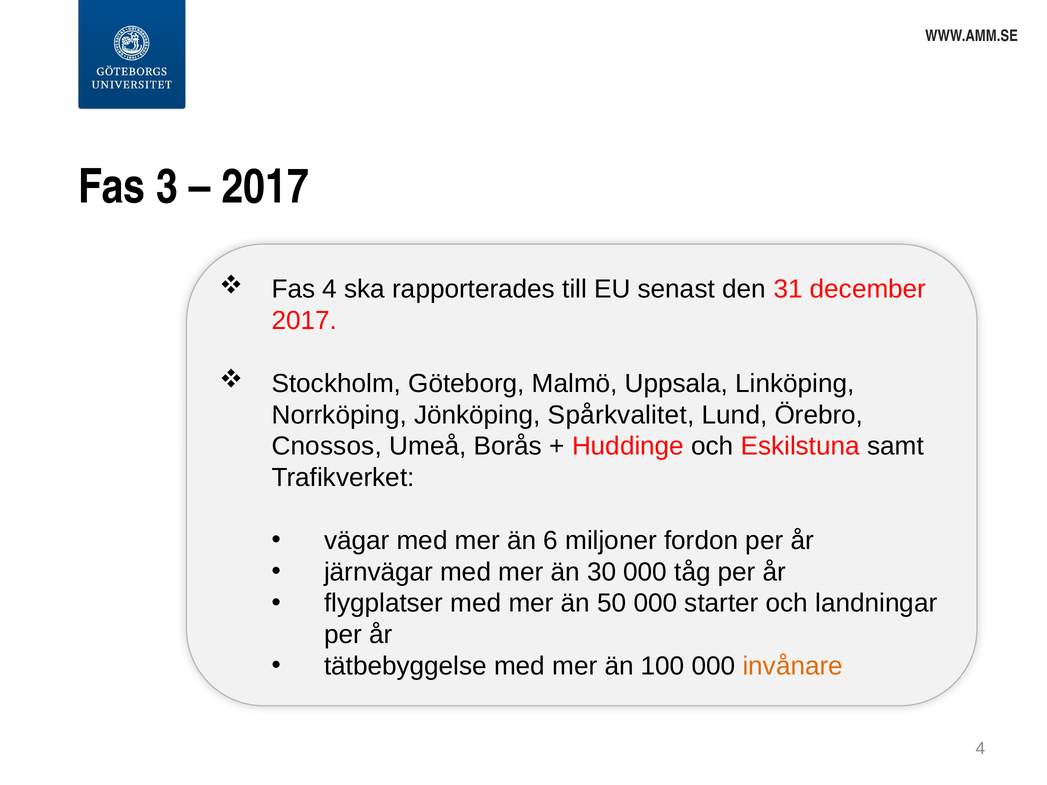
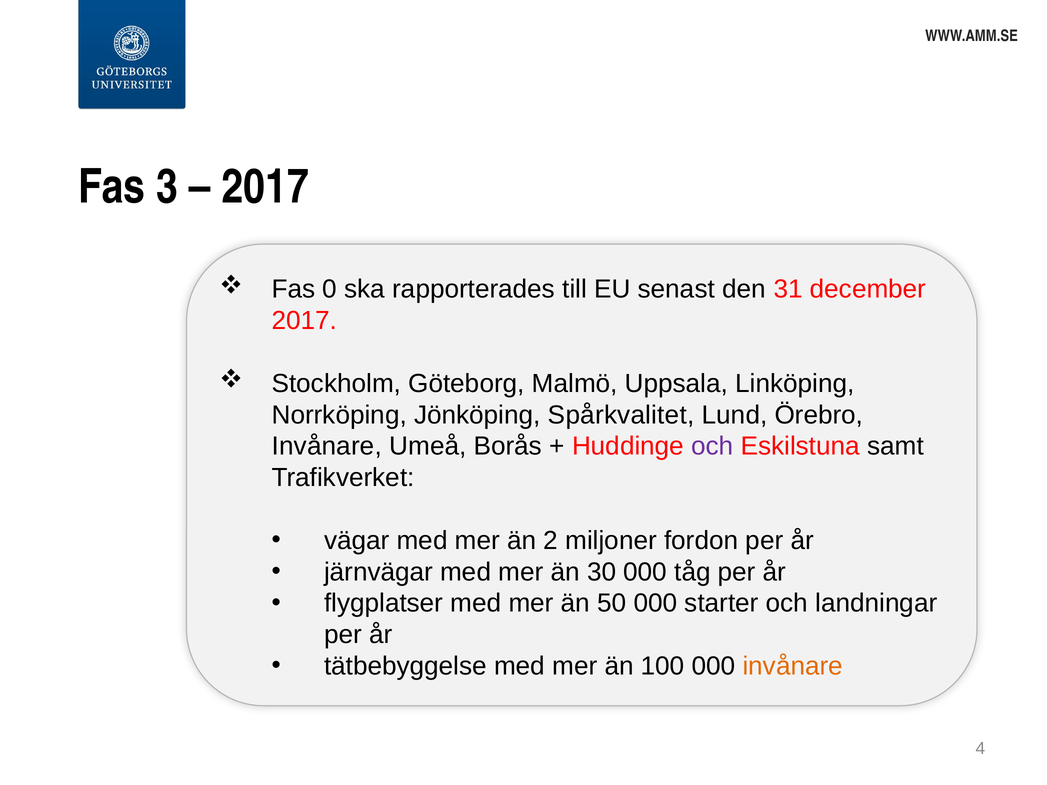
Fas 4: 4 -> 0 (330, 289)
Cnossos: Cnossos -> Invånare (327, 446)
och colour: black -> purple (712, 446)
6: 6 -> 2 (551, 541)
